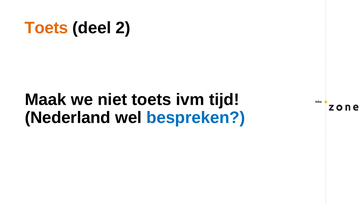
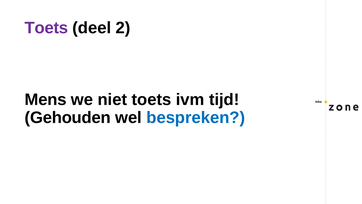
Toets colour: orange -> purple (46, 28)
Maak: Maak -> Mens (46, 99)
Nederland: Nederland -> Gehouden (68, 117)
